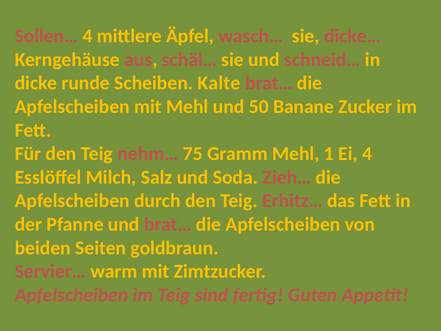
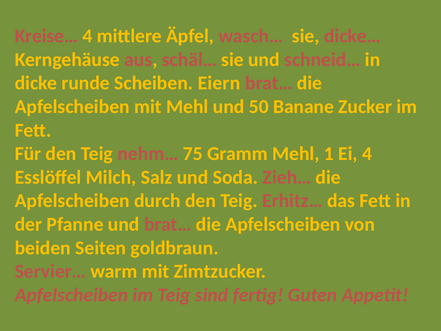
Sollen…: Sollen… -> Kreise… (46, 36)
Kalte: Kalte -> Eiern (219, 83)
